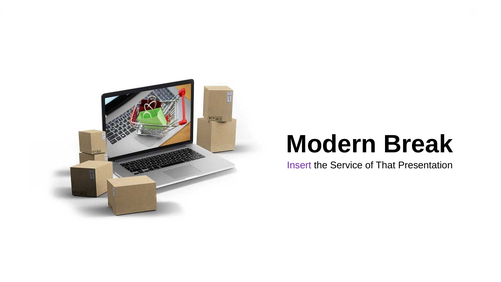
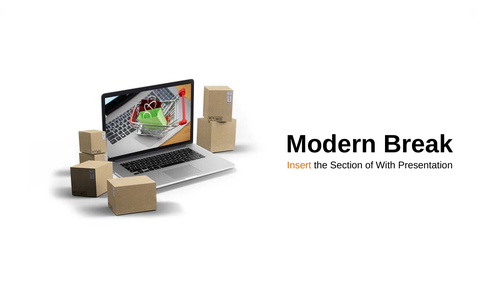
Insert colour: purple -> orange (299, 165)
Service: Service -> Section (346, 165)
That: That -> With (386, 165)
